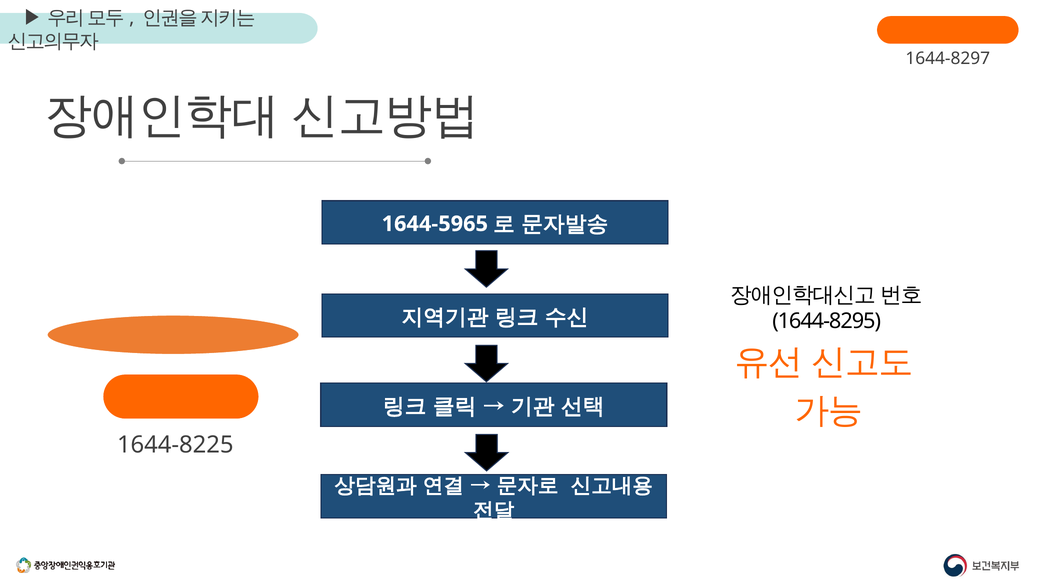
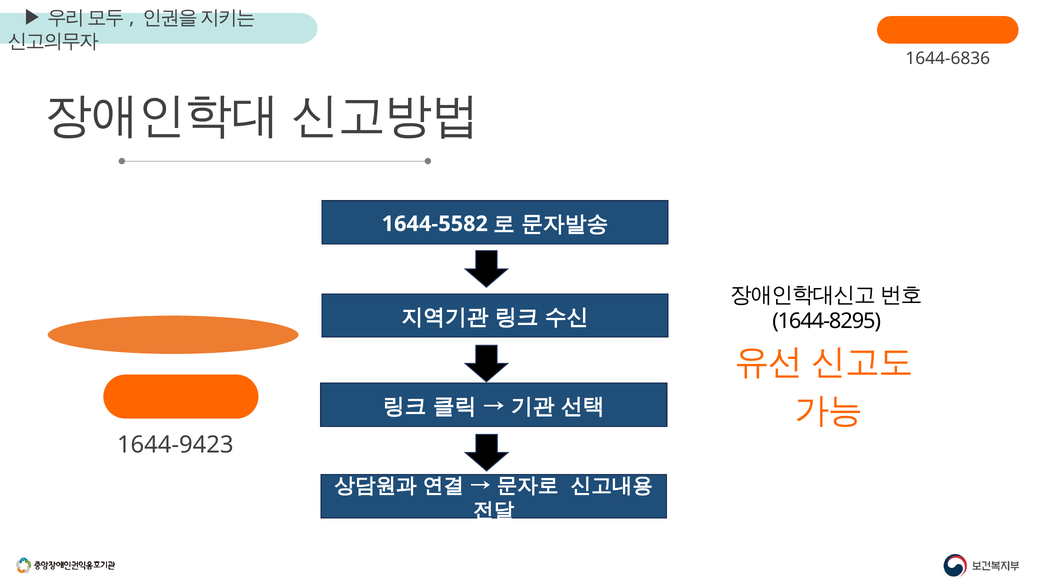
1644-8297: 1644-8297 -> 1644-6836 (948, 58)
1644-5965: 1644-5965 -> 1644-5582 (435, 224)
1644-8225: 1644-8225 -> 1644-9423 (175, 445)
